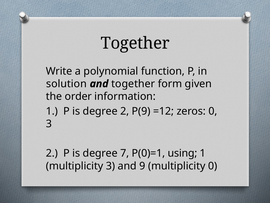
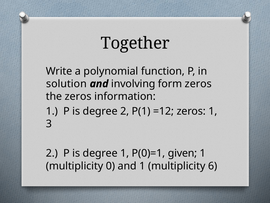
and together: together -> involving (133, 84)
form given: given -> zeros (198, 84)
the order: order -> zeros (78, 96)
P(9: P(9 -> P(1 (141, 111)
zeros 0: 0 -> 1 (213, 111)
degree 7: 7 -> 1 (125, 153)
using: using -> given (183, 153)
multiplicity 3: 3 -> 0 (111, 166)
and 9: 9 -> 1 (142, 166)
multiplicity 0: 0 -> 6 (213, 166)
